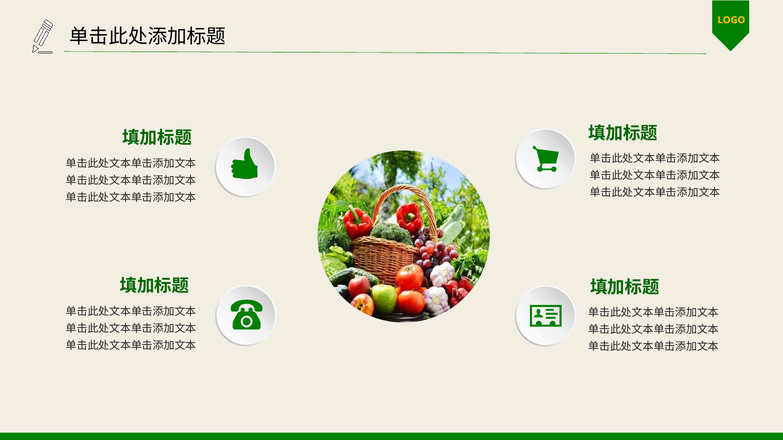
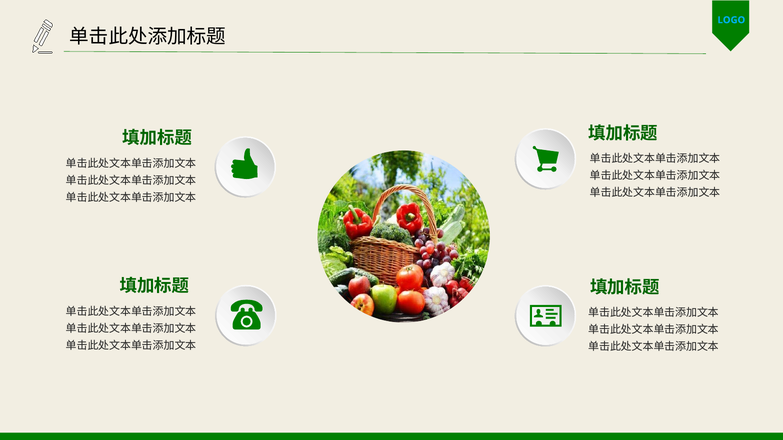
LOGO colour: yellow -> light blue (731, 20)
